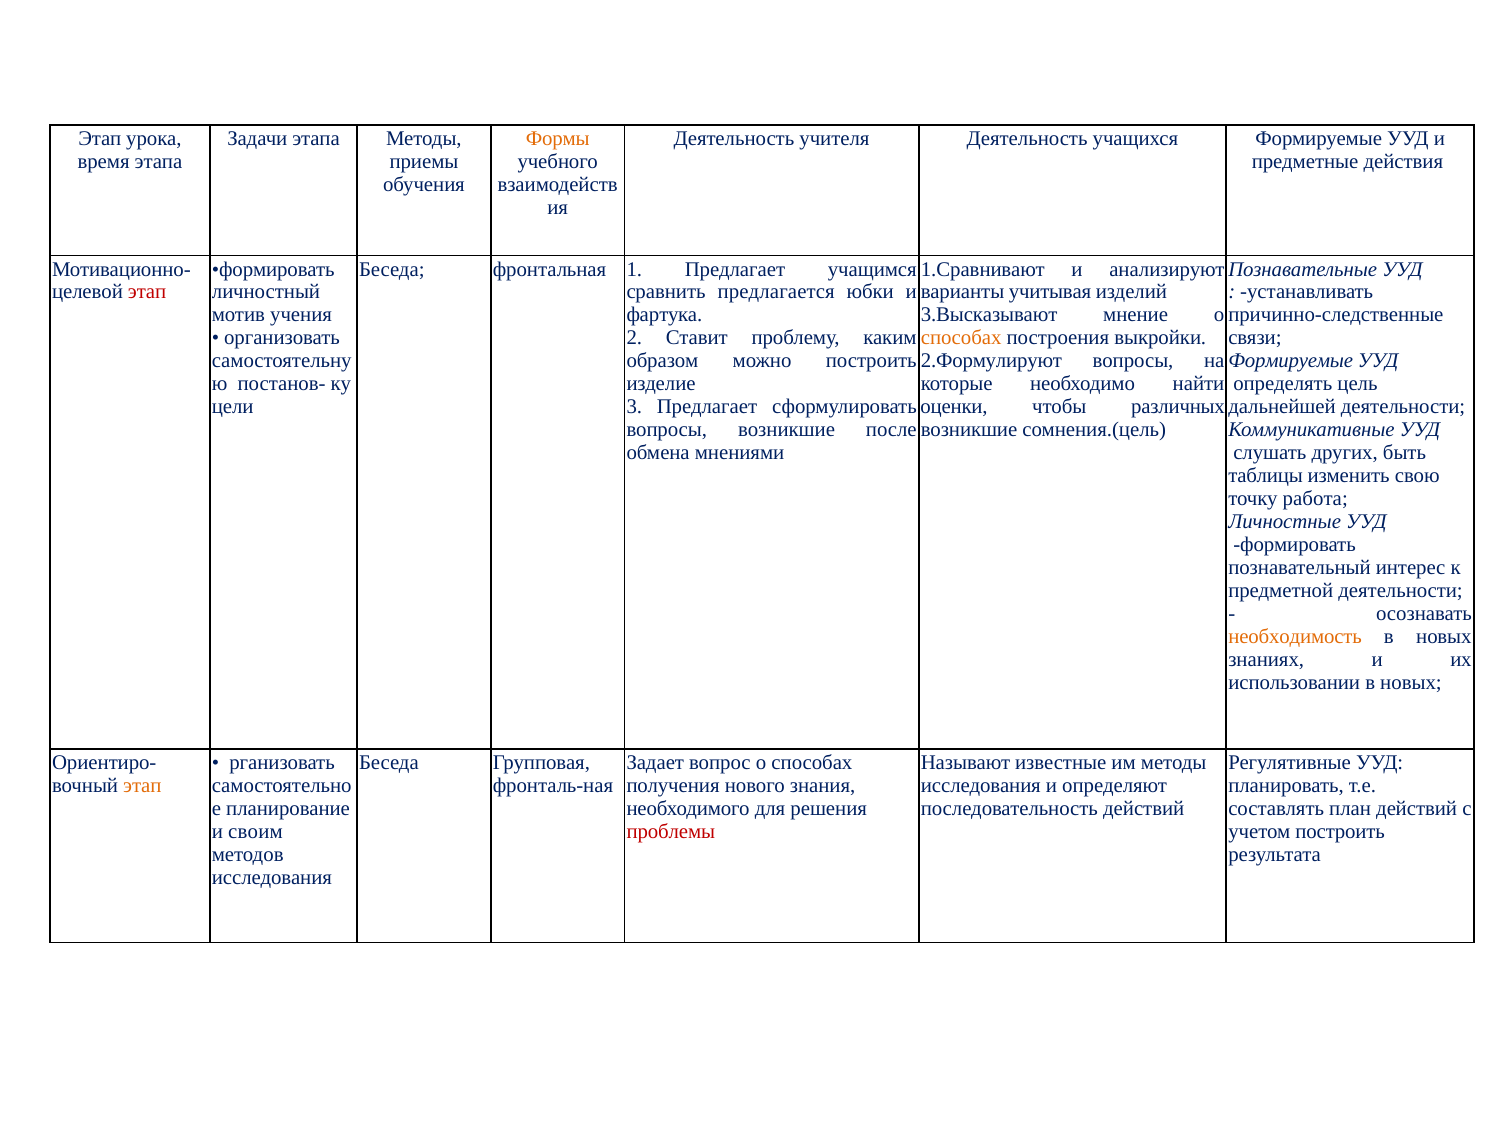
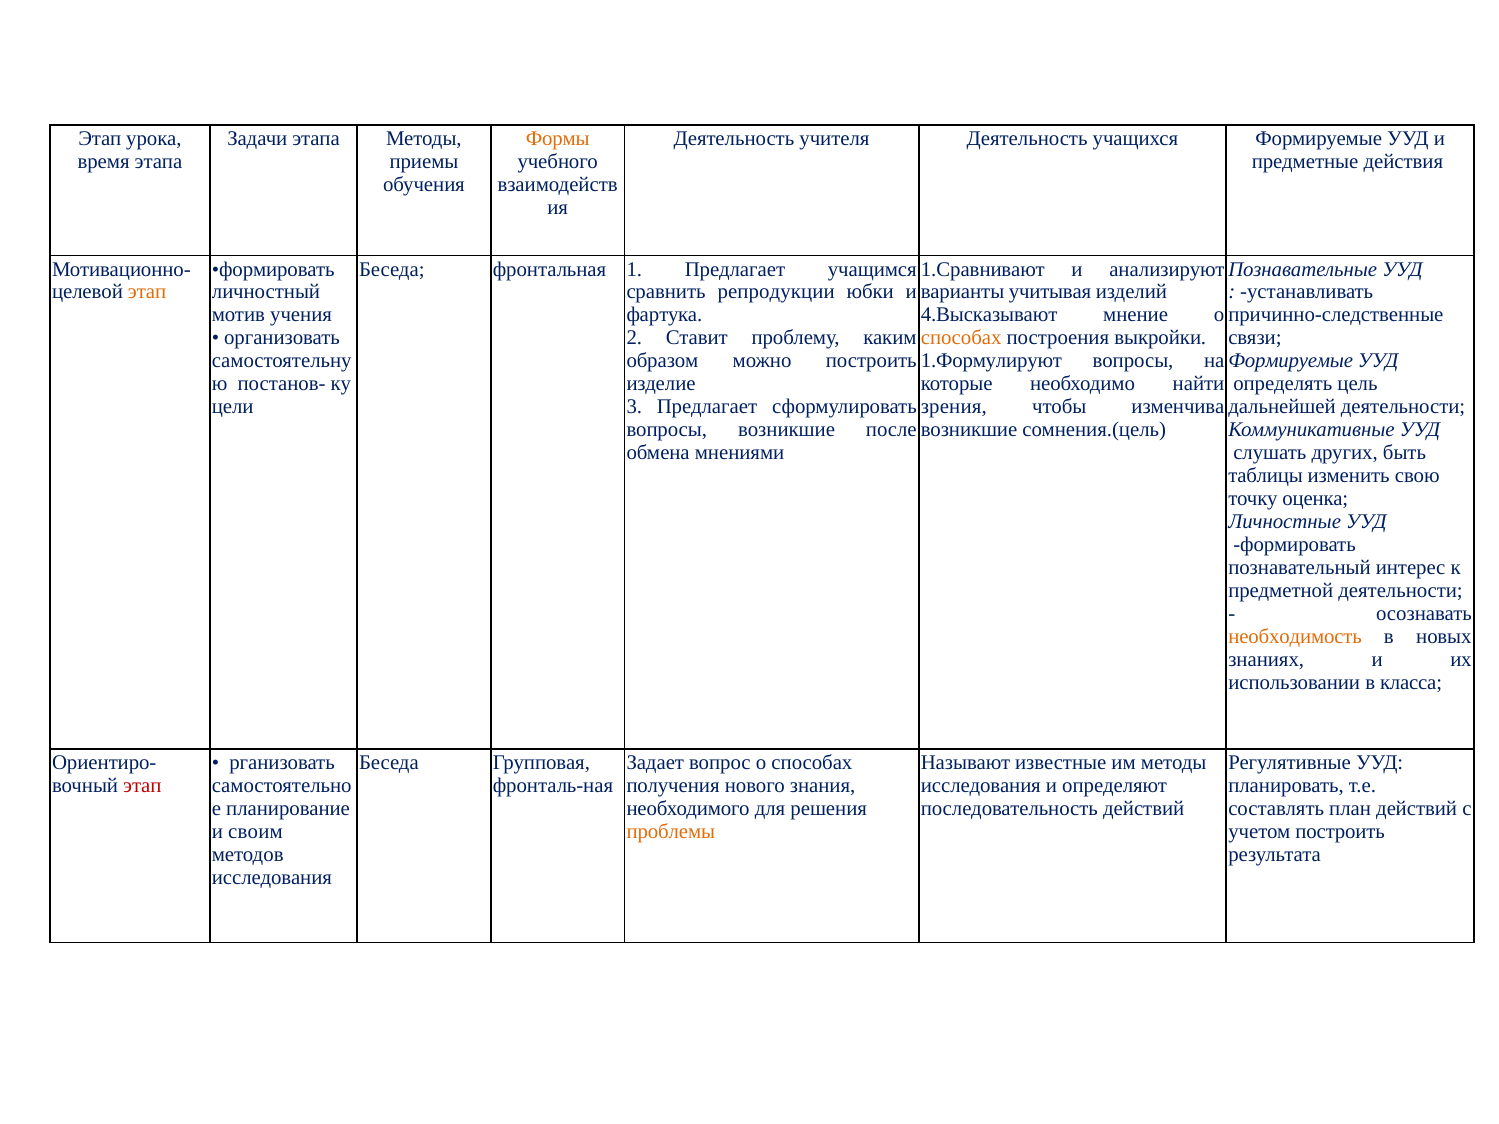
этап colour: red -> orange (147, 292)
предлагается: предлагается -> репродукции (776, 292)
3.Высказывают: 3.Высказывают -> 4.Высказывают (989, 315)
2.Формулируют: 2.Формулируют -> 1.Формулируют (991, 361)
оценки: оценки -> зрения (954, 407)
различных: различных -> изменчива (1178, 407)
работа: работа -> оценка (1315, 499)
использовании в новых: новых -> класса (1411, 682)
этап colour: orange -> red (142, 786)
проблемы colour: red -> orange (671, 832)
